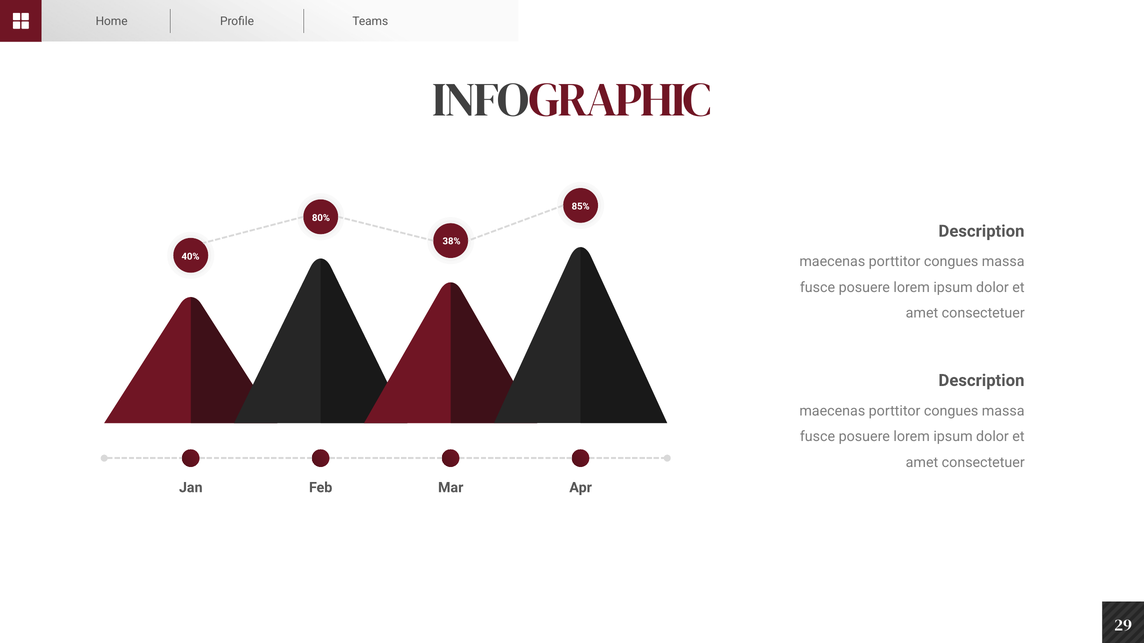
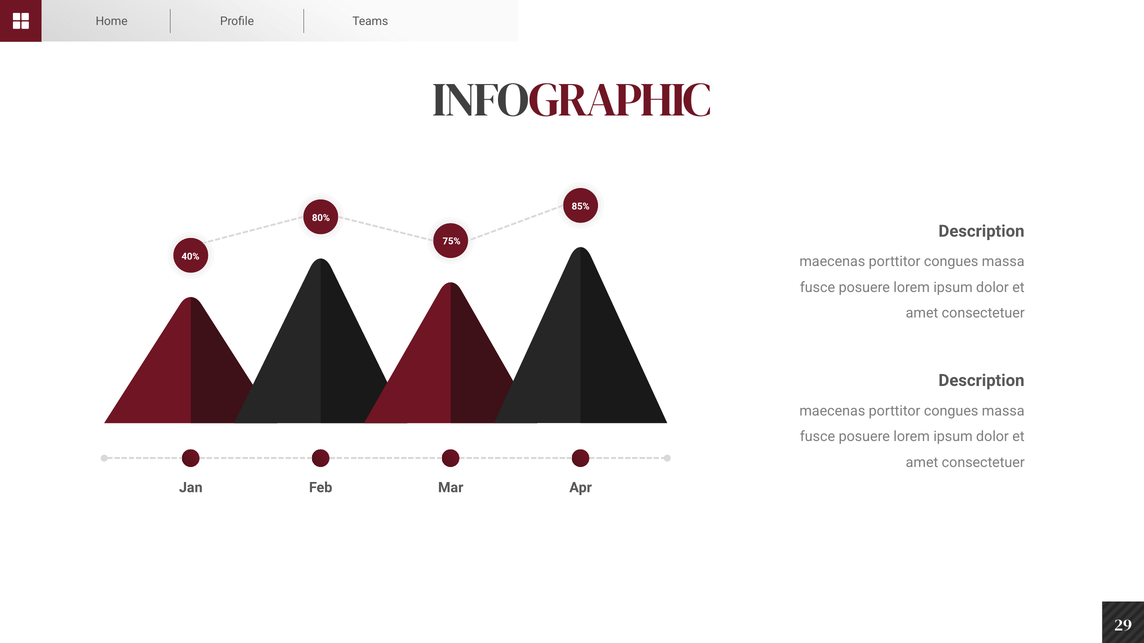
38%: 38% -> 75% (452, 241)
